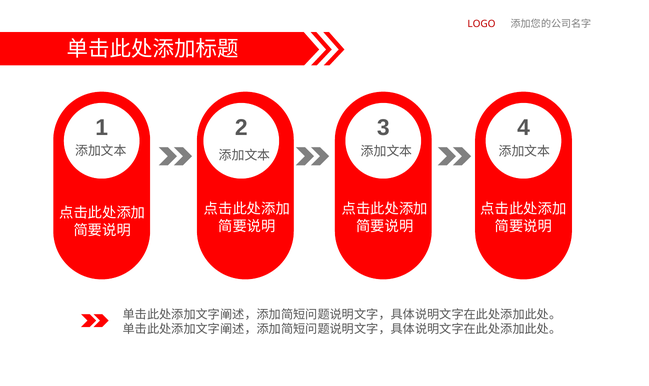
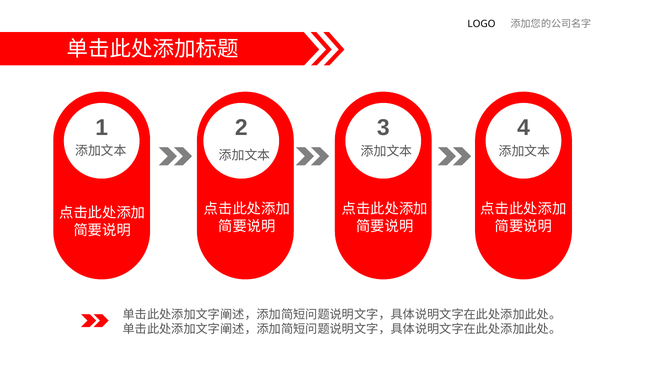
LOGO colour: red -> black (481, 24)
